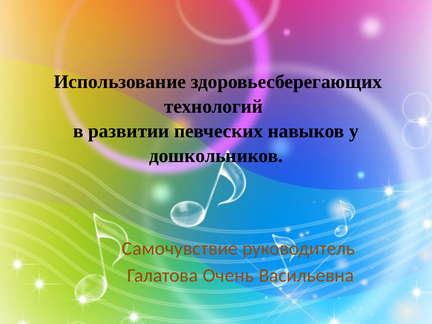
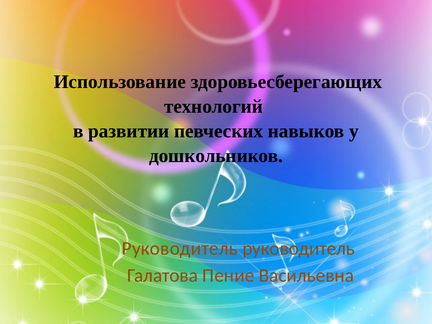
Самочувствие: Самочувствие -> Руководитель (180, 248)
Очень: Очень -> Пение (228, 275)
